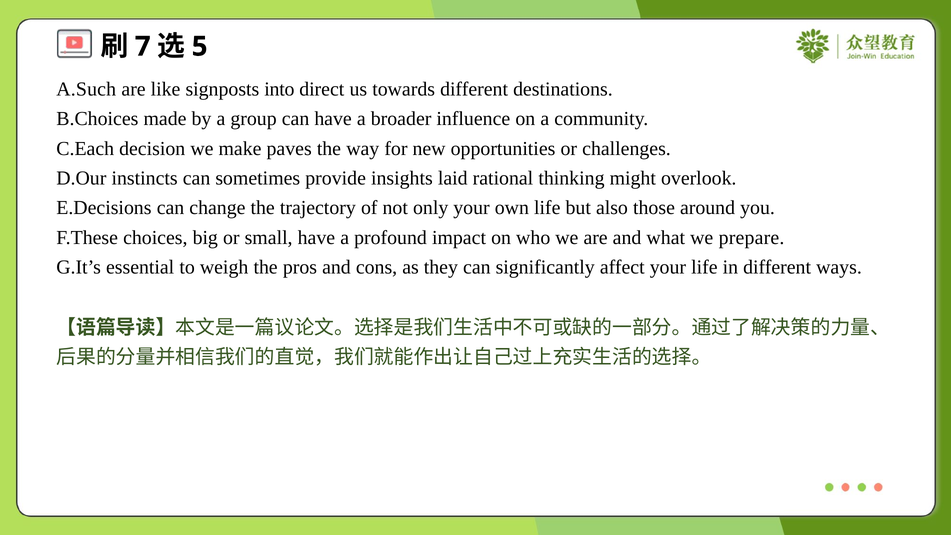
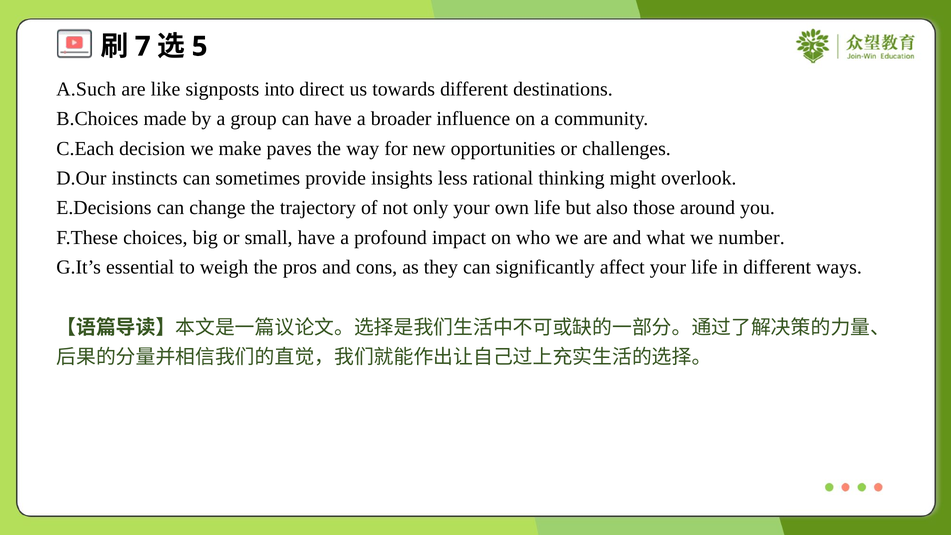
laid: laid -> less (453, 178)
prepare: prepare -> number (752, 238)
